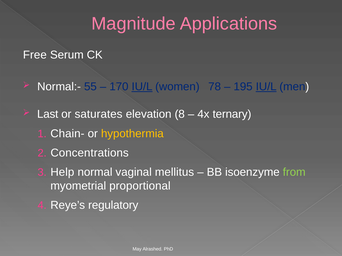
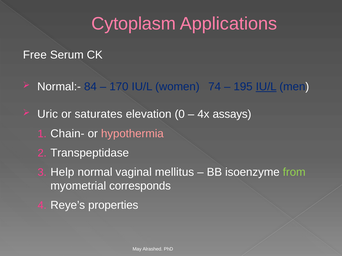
Magnitude: Magnitude -> Cytoplasm (134, 24)
55: 55 -> 84 (90, 87)
IU/L underline: present -> none (142, 87)
78: 78 -> 74 (215, 87)
Last: Last -> Uric (48, 114)
8: 8 -> 0 (180, 114)
ternary: ternary -> assays (232, 114)
hypothermia colour: yellow -> pink (132, 134)
Concentrations: Concentrations -> Transpeptidase (90, 153)
proportional: proportional -> corresponds (140, 186)
regulatory: regulatory -> properties (113, 206)
